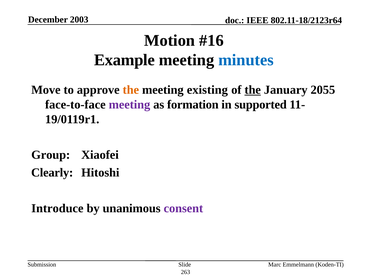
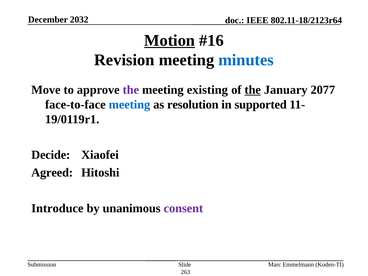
2003: 2003 -> 2032 (79, 20)
Motion underline: none -> present (170, 40)
Example: Example -> Revision (124, 60)
the colour: orange -> purple (131, 90)
2055: 2055 -> 2077 (323, 90)
meeting colour: purple -> blue (129, 105)
formation: formation -> resolution (193, 105)
Group: Group -> Decide (51, 155)
Clearly: Clearly -> Agreed (52, 173)
